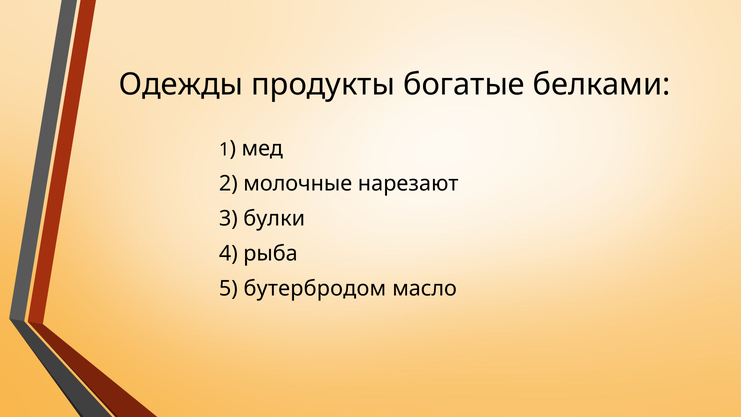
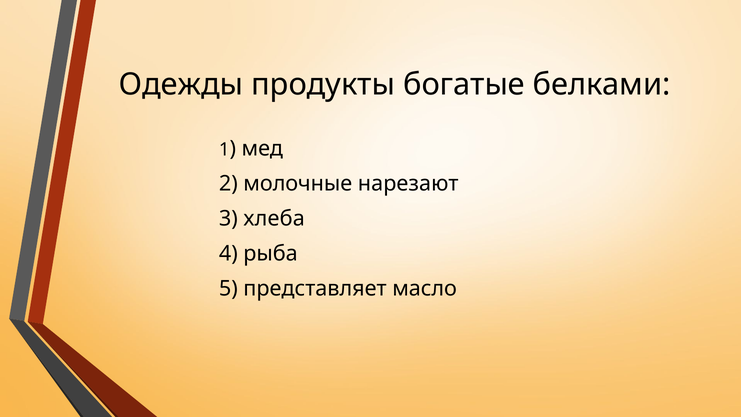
булки: булки -> хлеба (274, 219)
бутербродом: бутербродом -> представляет (315, 288)
